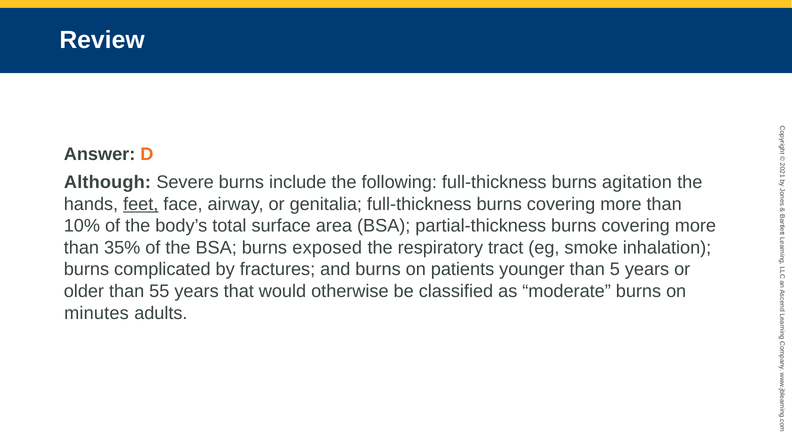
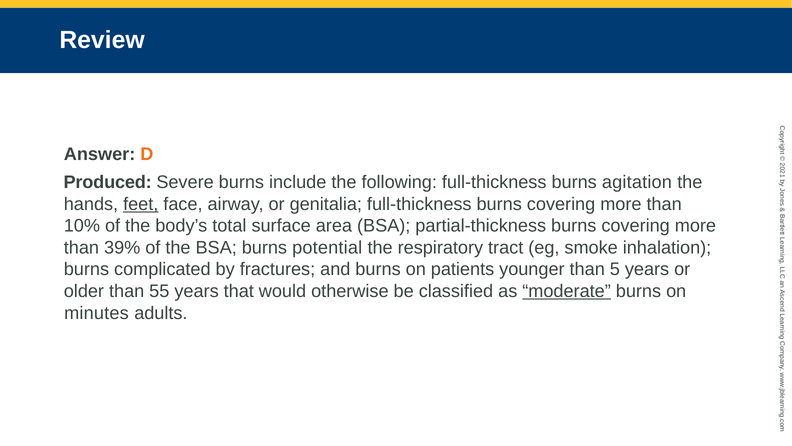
Although: Although -> Produced (108, 182)
35%: 35% -> 39% (122, 247)
exposed: exposed -> potential (327, 247)
moderate underline: none -> present (567, 291)
